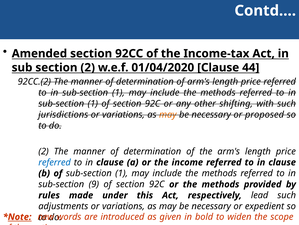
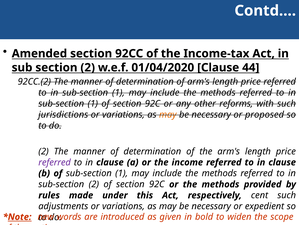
shifting: shifting -> reforms (236, 103)
referred colour: blue -> purple (55, 162)
sub-section 9: 9 -> 2 (94, 184)
lead: lead -> cent (260, 195)
